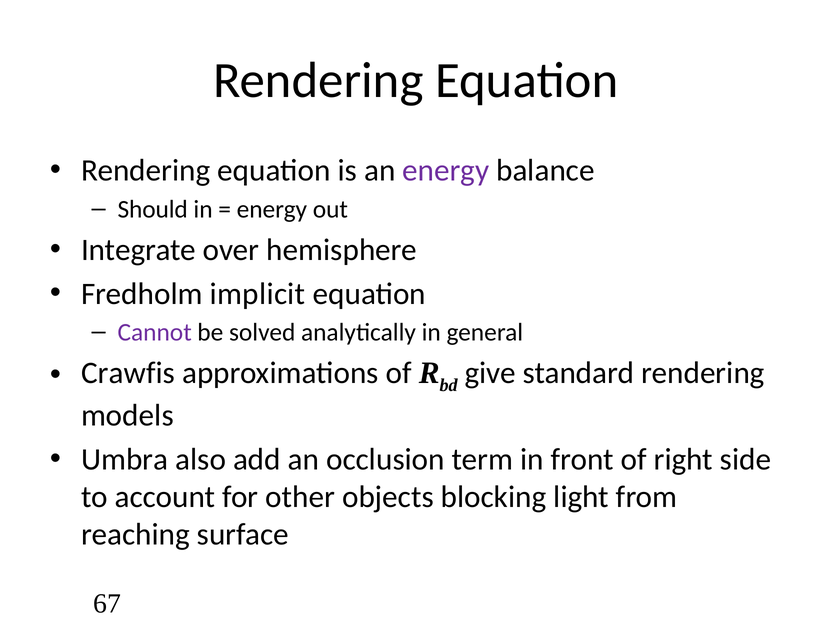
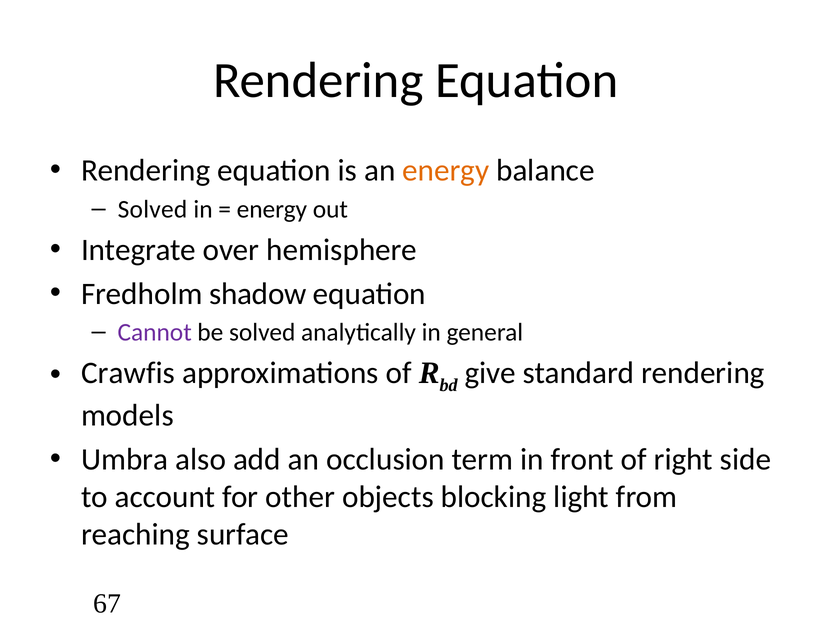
energy colour: purple -> orange (446, 171)
Should: Should -> Solved (152, 209)
implicit: implicit -> shadow (258, 294)
